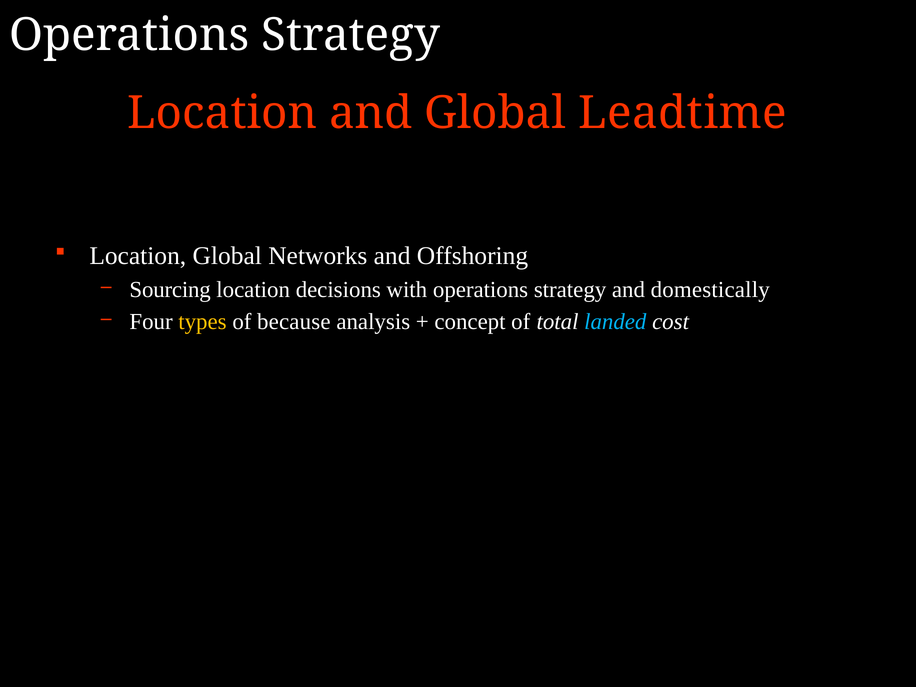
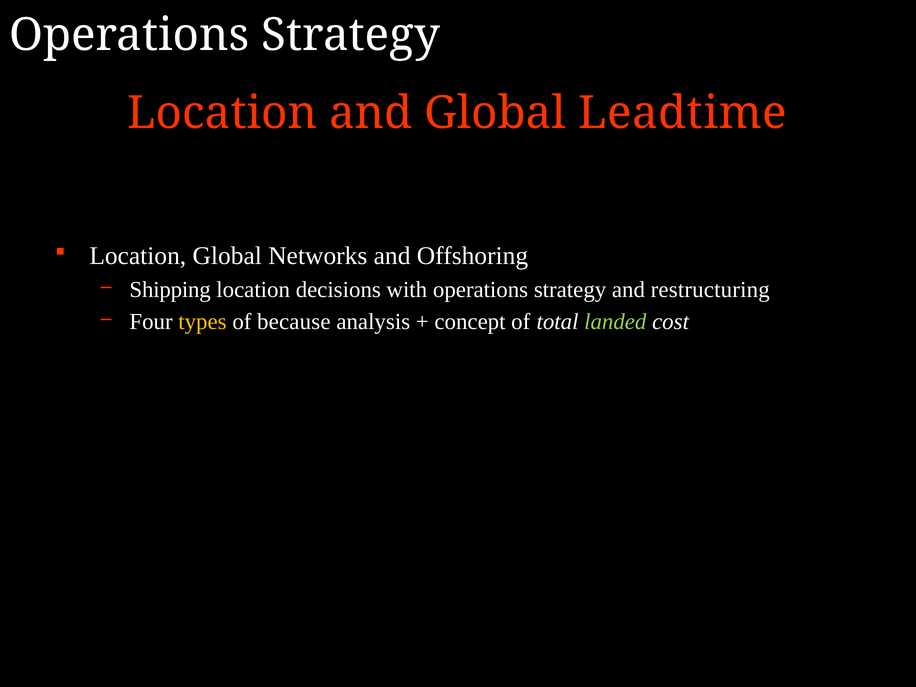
Sourcing: Sourcing -> Shipping (170, 289)
domestically: domestically -> restructuring (710, 289)
landed colour: light blue -> light green (615, 322)
